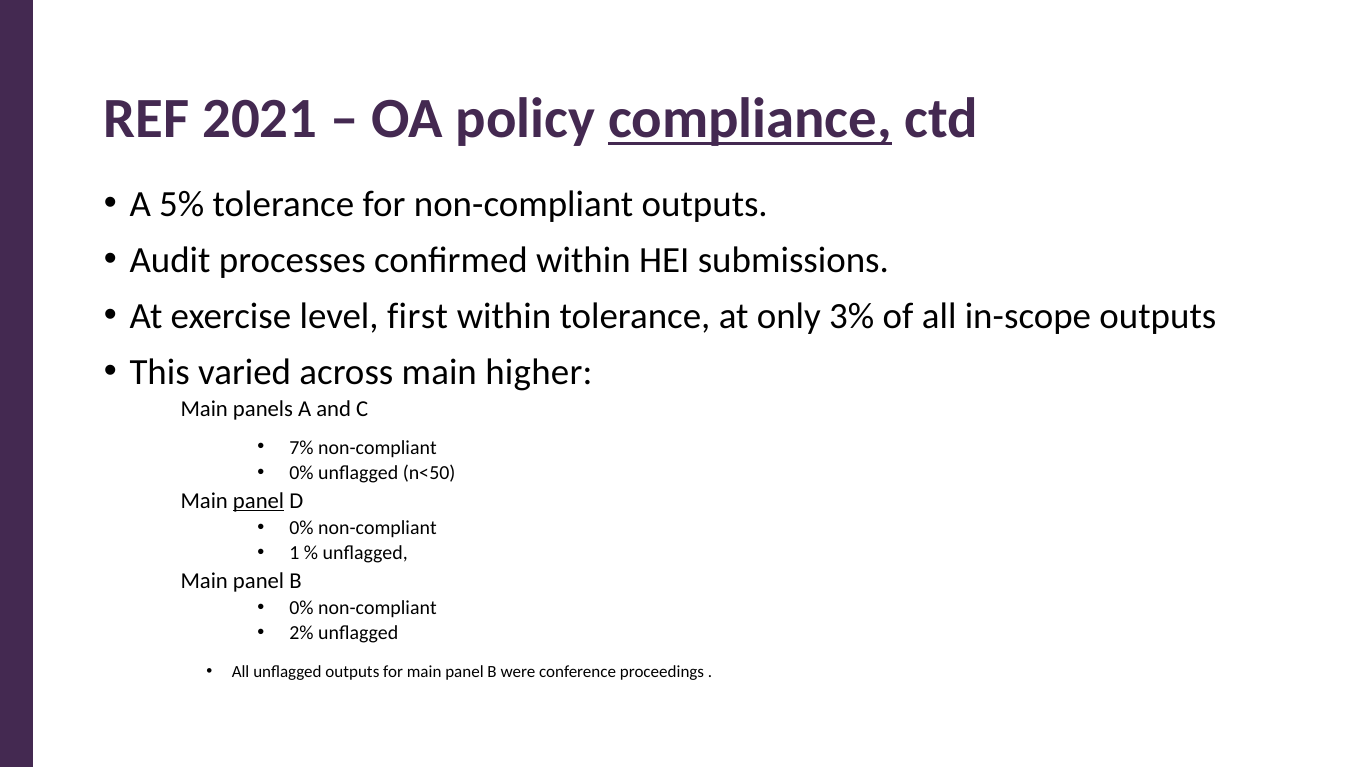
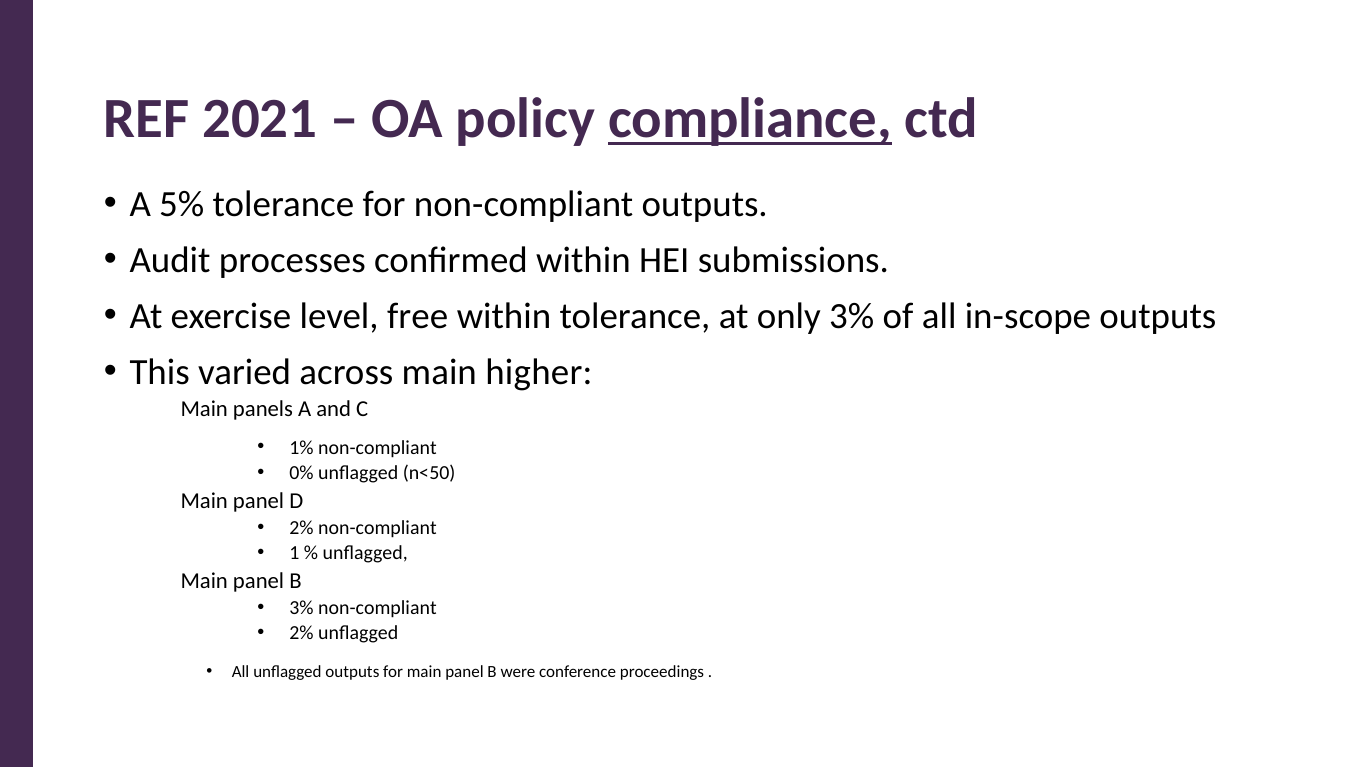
first: first -> free (418, 317)
7%: 7% -> 1% (302, 448)
panel underline: present -> none (259, 501)
0%: 0% -> 2% (302, 528)
0%: 0% -> 3% (302, 608)
